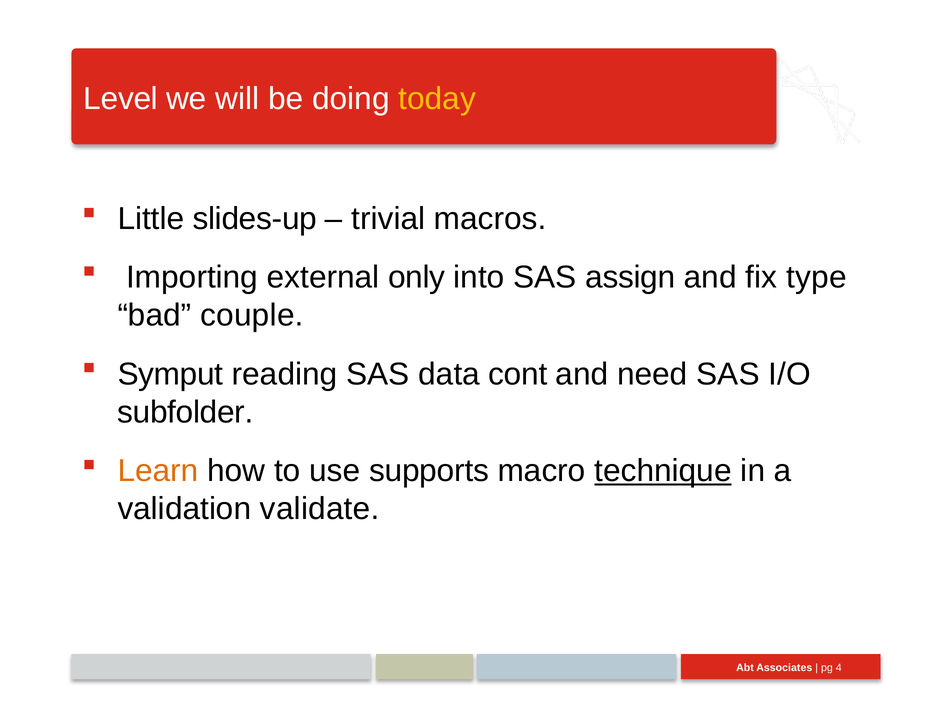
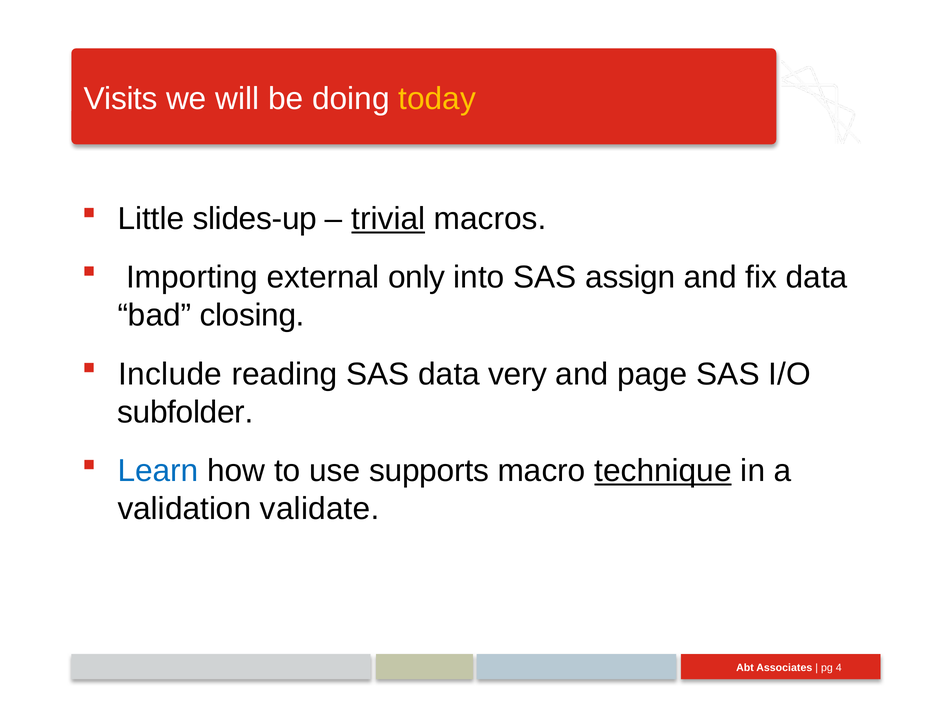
Level: Level -> Visits (121, 99)
trivial underline: none -> present (388, 219)
fix type: type -> data (817, 277)
couple: couple -> closing (252, 315)
Symput: Symput -> Include (170, 374)
cont: cont -> very (518, 374)
need: need -> page (652, 374)
Learn colour: orange -> blue (158, 471)
